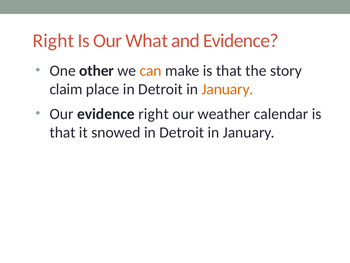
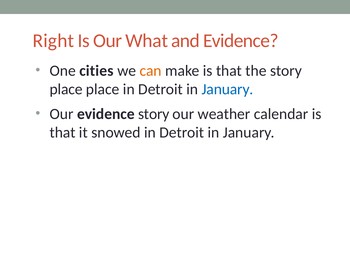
other: other -> cities (96, 71)
claim: claim -> place (66, 89)
January colour: orange -> blue (227, 89)
evidence right: right -> story (154, 114)
